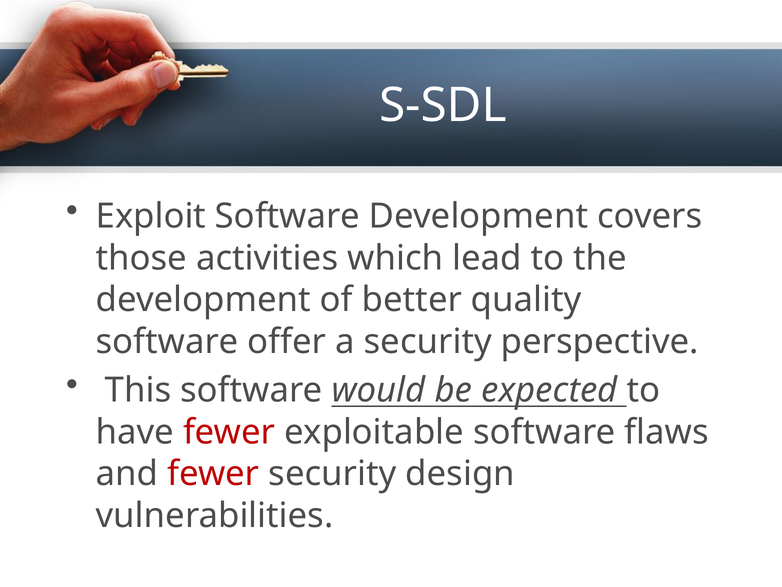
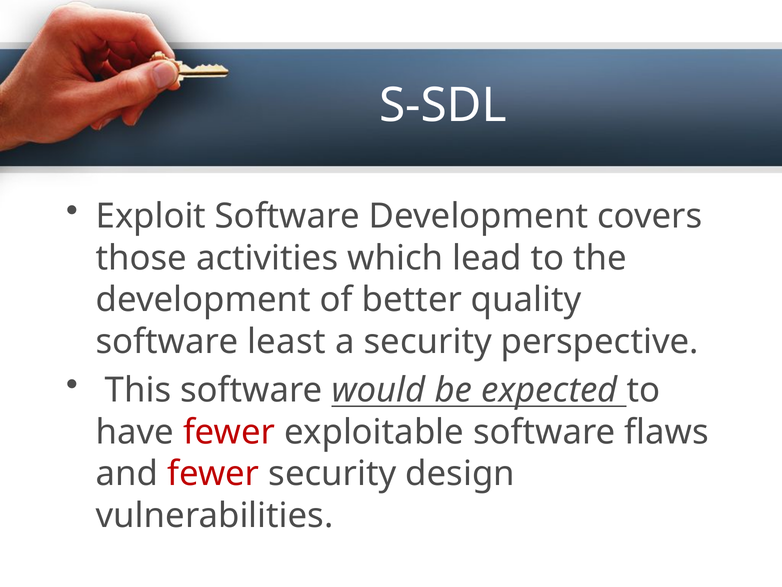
offer: offer -> least (286, 341)
